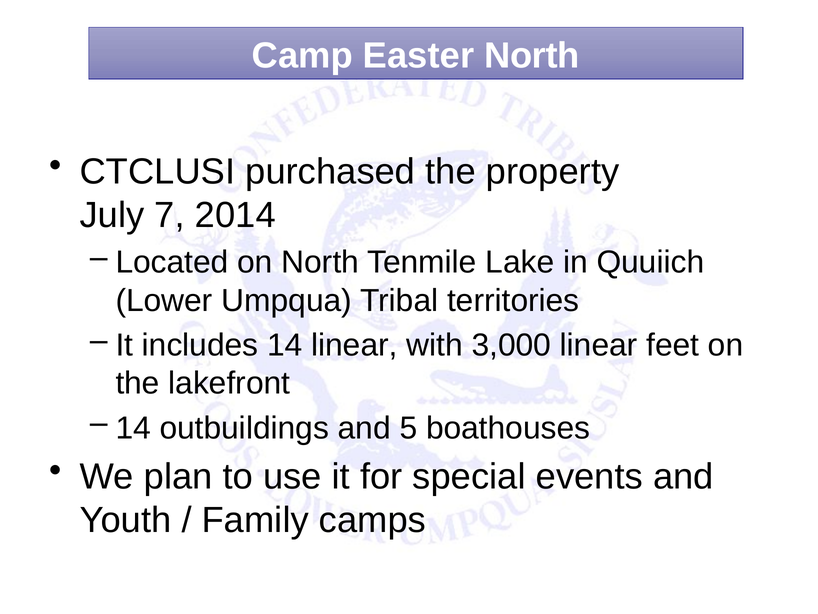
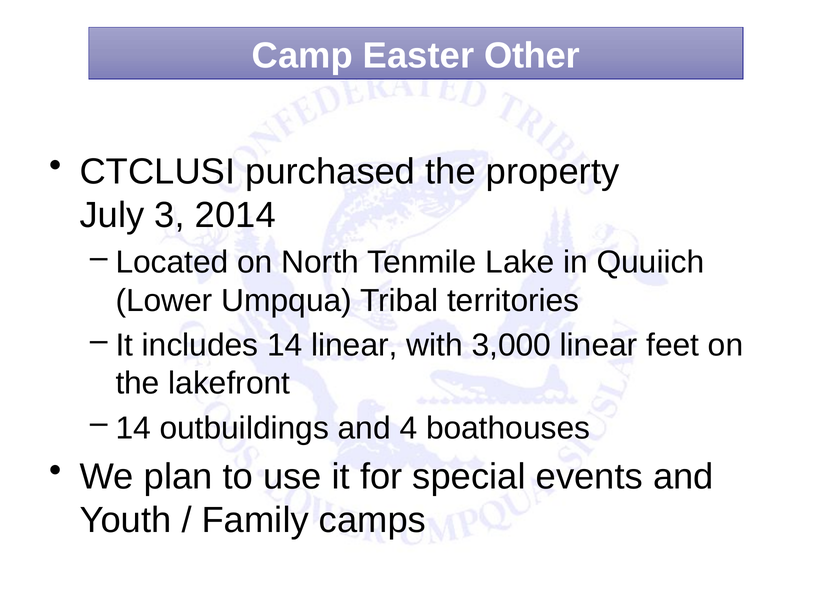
Easter North: North -> Other (532, 56)
7: 7 -> 3 (170, 215)
5: 5 -> 4 (408, 428)
